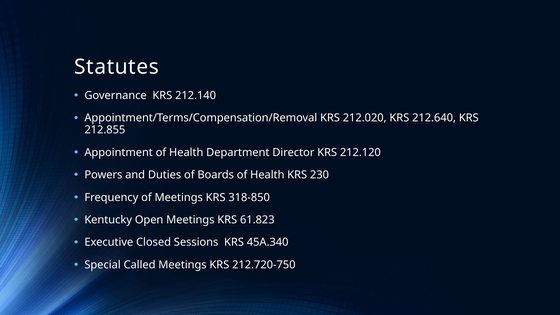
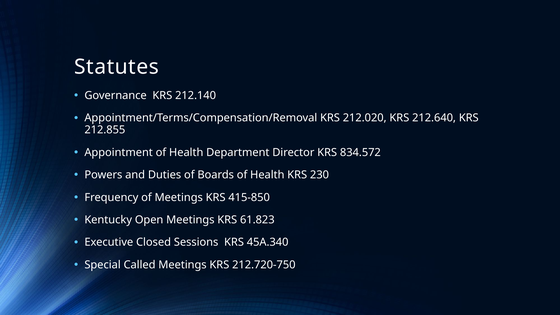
212.120: 212.120 -> 834.572 (360, 152)
318-850: 318-850 -> 415-850 (249, 197)
